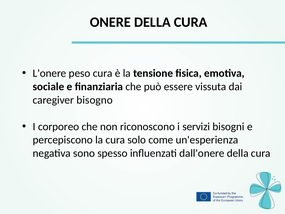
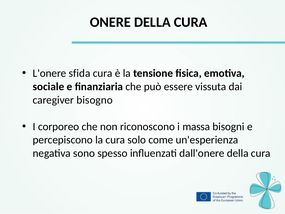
peso: peso -> sfida (80, 73)
servizi: servizi -> massa (196, 126)
